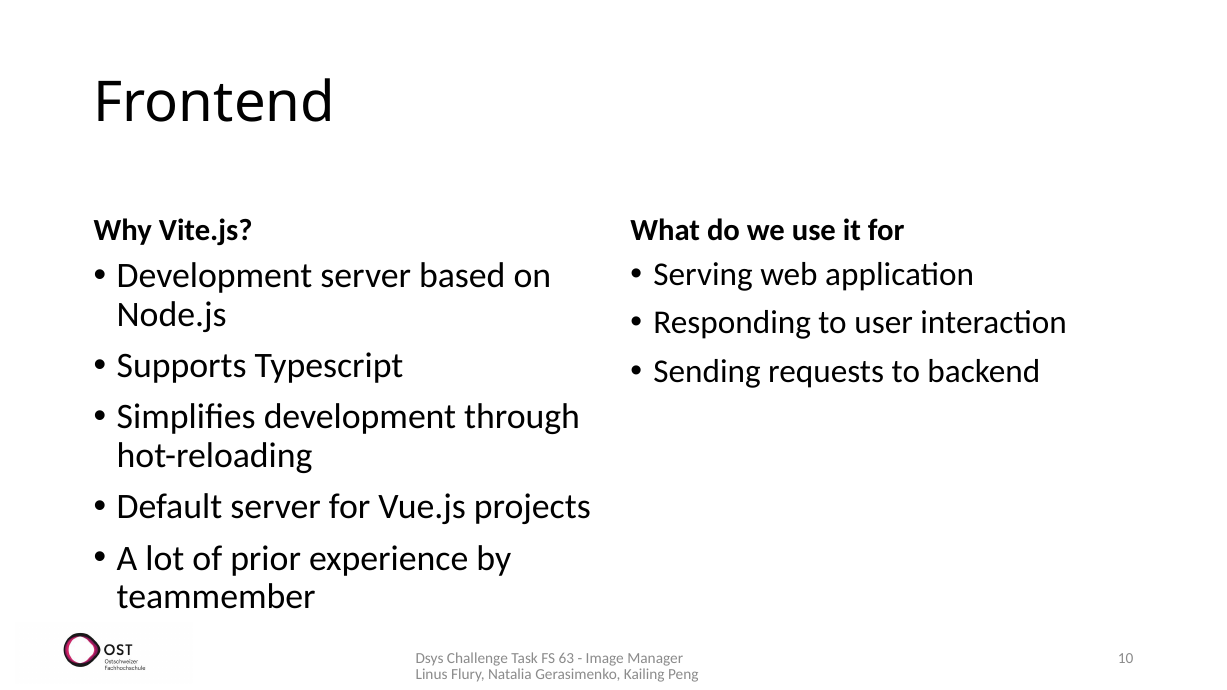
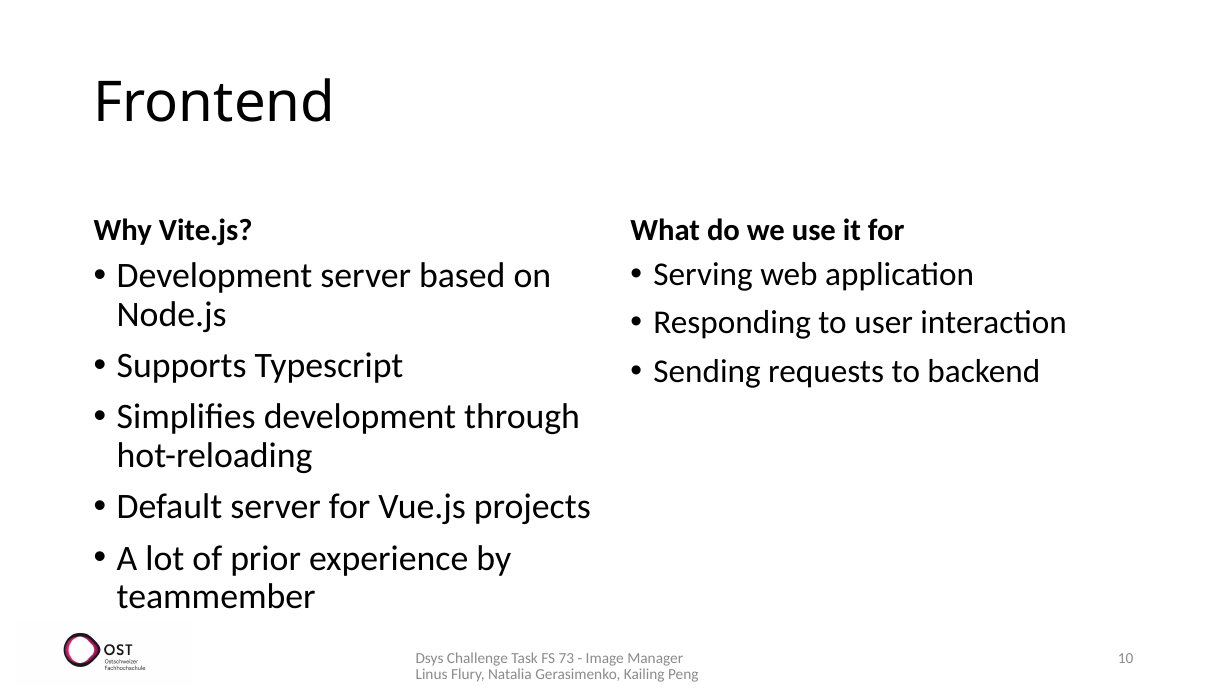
63: 63 -> 73 (566, 659)
